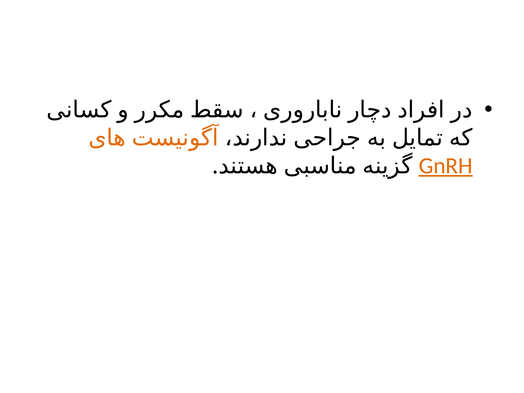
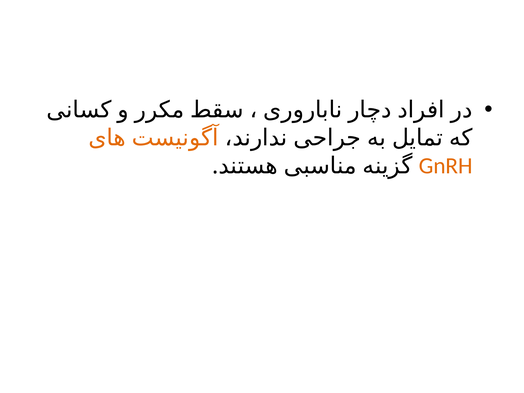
GnRH underline: present -> none (446, 166)
